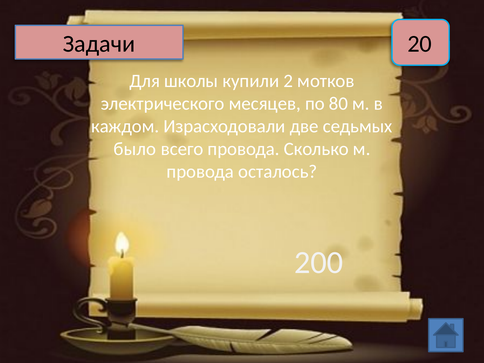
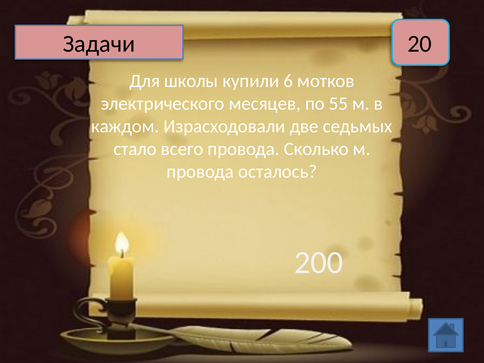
2: 2 -> 6 (288, 81)
80: 80 -> 55 (338, 104)
было: было -> стало (135, 149)
